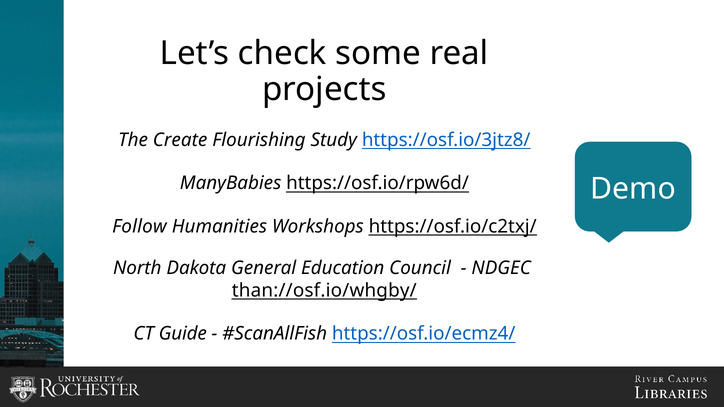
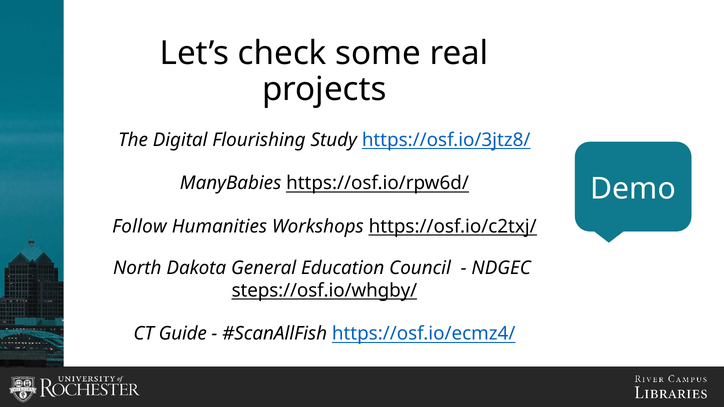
Create: Create -> Digital (180, 140)
than://osf.io/whgby/: than://osf.io/whgby/ -> steps://osf.io/whgby/ (324, 291)
